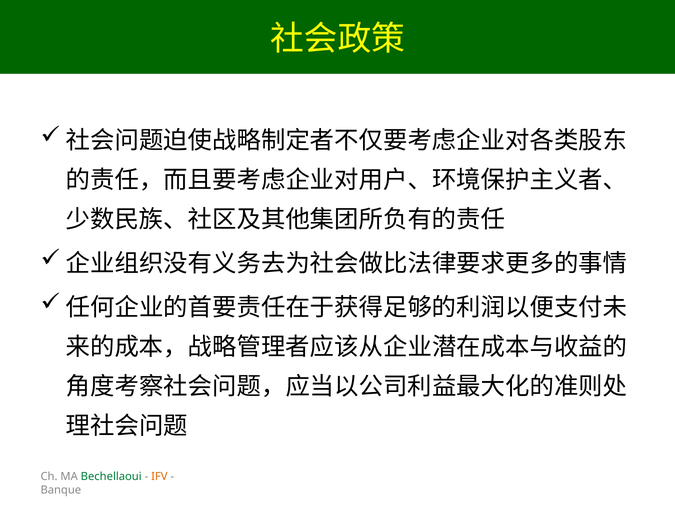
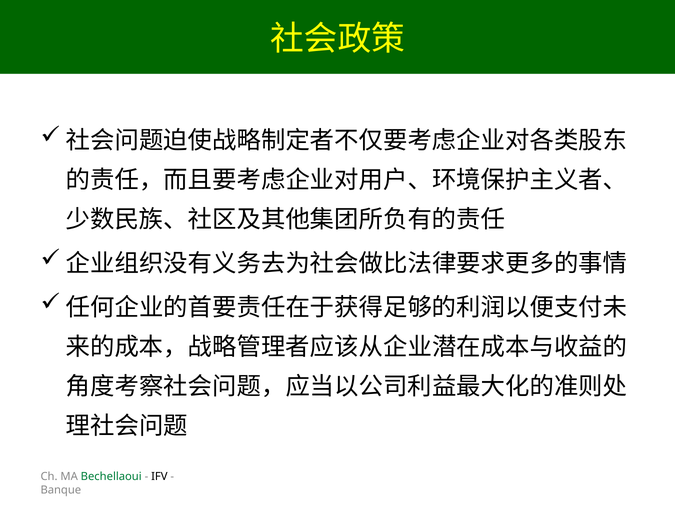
IFV colour: orange -> black (159, 477)
